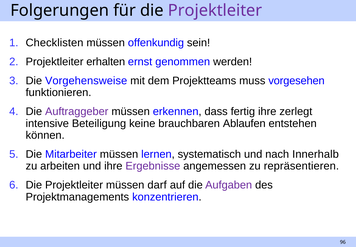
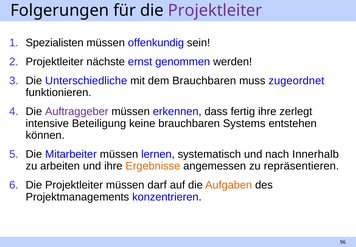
Checklisten: Checklisten -> Spezialisten (55, 43)
erhalten: erhalten -> nächste (106, 62)
Vorgehensweise: Vorgehensweise -> Unterschiedliche (86, 81)
dem Projektteams: Projektteams -> Brauchbaren (204, 81)
vorgesehen: vorgesehen -> zugeordnet (296, 81)
Ablaufen: Ablaufen -> Systems (244, 123)
Ergebnisse colour: purple -> orange (153, 166)
Aufgaben colour: purple -> orange (229, 185)
